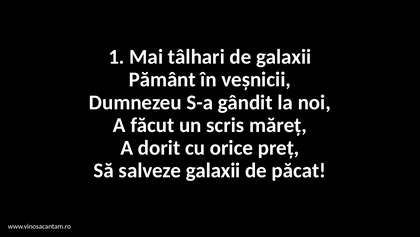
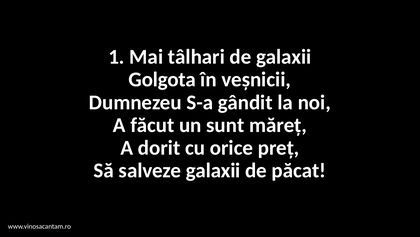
Pământ: Pământ -> Golgota (162, 79)
scris: scris -> sunt (225, 125)
